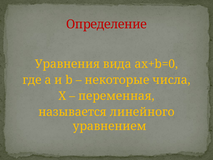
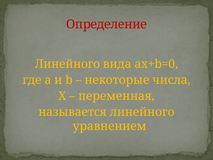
Уравнения: Уравнения -> Линейного (67, 64)
